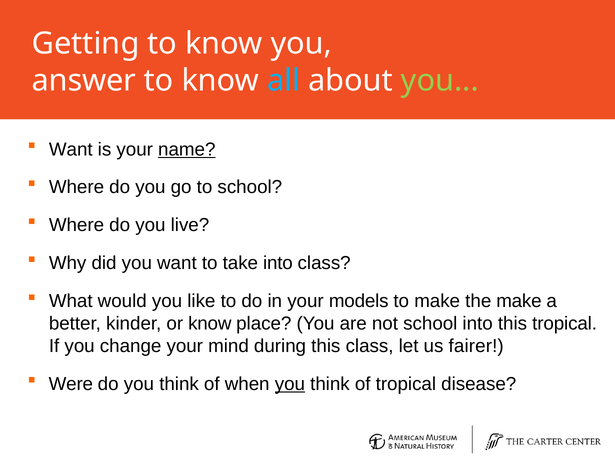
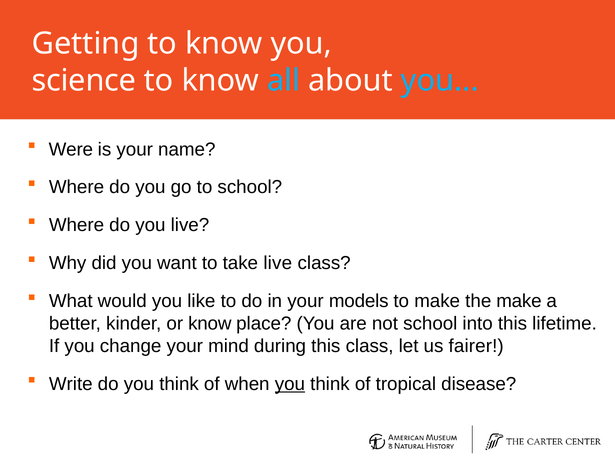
answer: answer -> science (84, 81)
you colour: light green -> light blue (440, 81)
Want: Want -> Were (71, 149)
name underline: present -> none (187, 149)
take into: into -> live (278, 263)
this tropical: tropical -> lifetime (565, 324)
Were: Were -> Write (71, 384)
